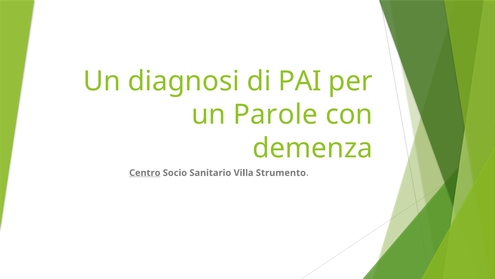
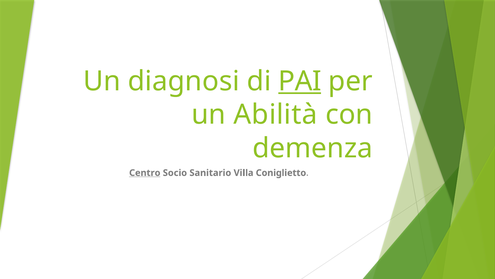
PAI underline: none -> present (300, 81)
Parole: Parole -> Abilità (275, 114)
Strumento: Strumento -> Coniglietto (281, 173)
